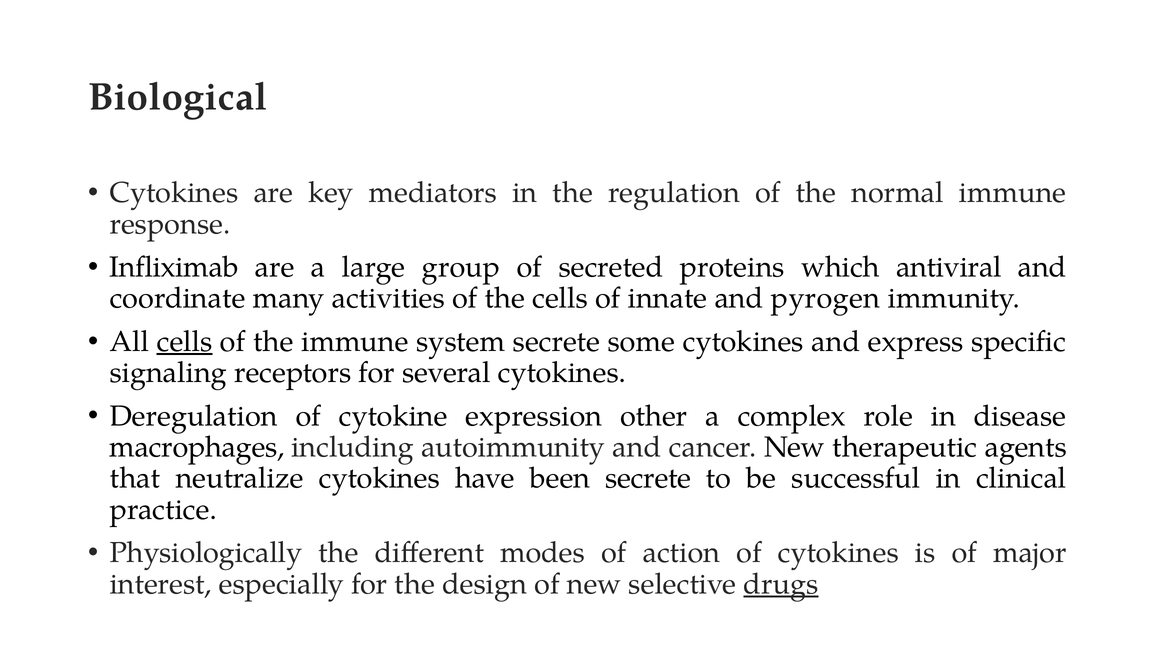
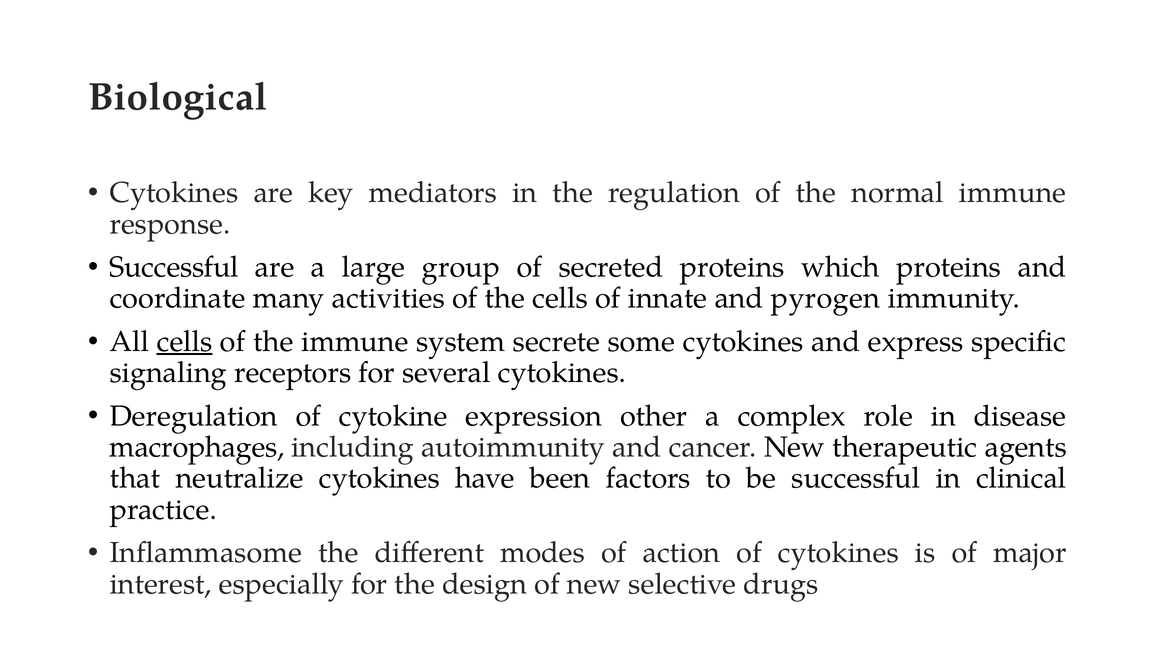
Infliximab: Infliximab -> Successful (174, 267)
which antiviral: antiviral -> proteins (949, 267)
been secrete: secrete -> factors (648, 478)
Physiologically: Physiologically -> Inflammasome (206, 553)
drugs underline: present -> none (781, 584)
